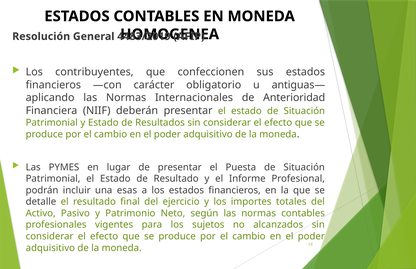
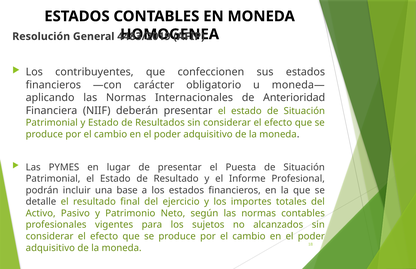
antiguas—: antiguas— -> moneda— (298, 85)
esas: esas -> base (127, 190)
